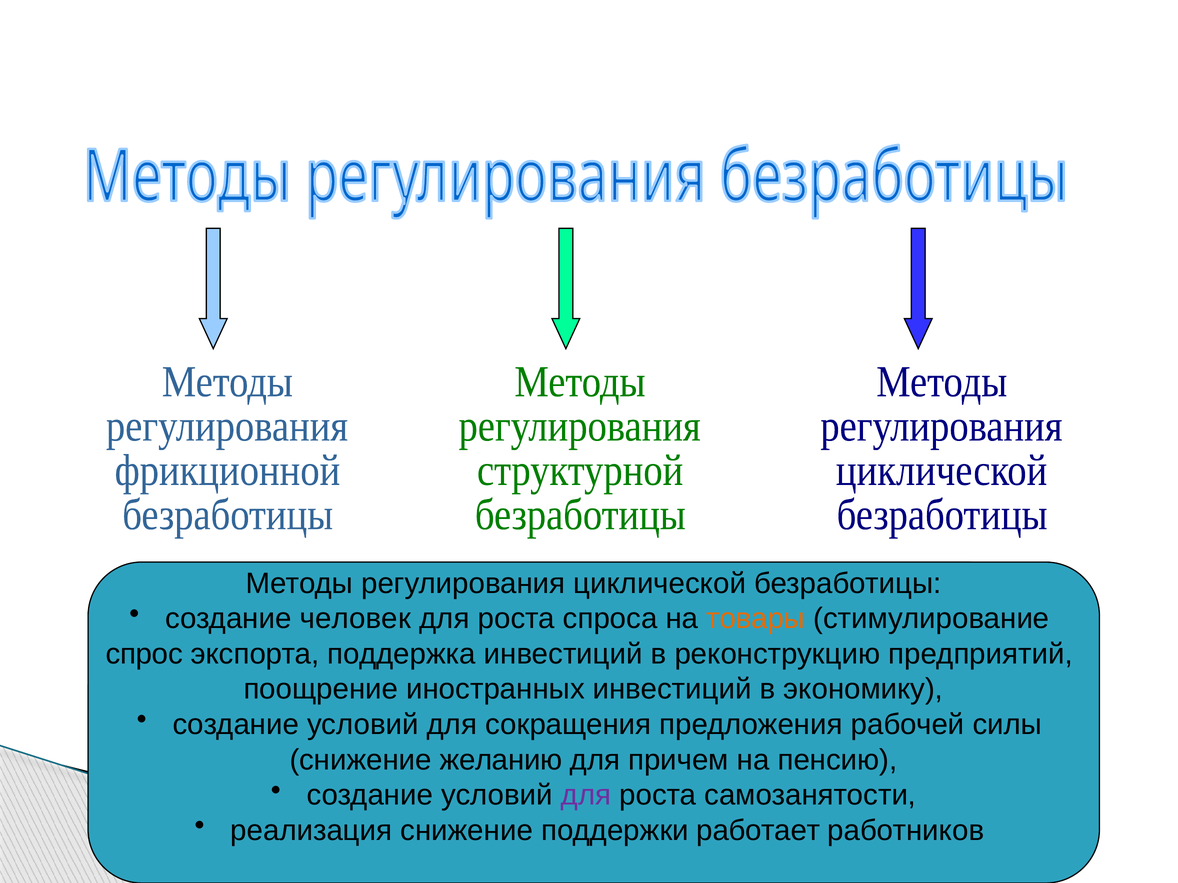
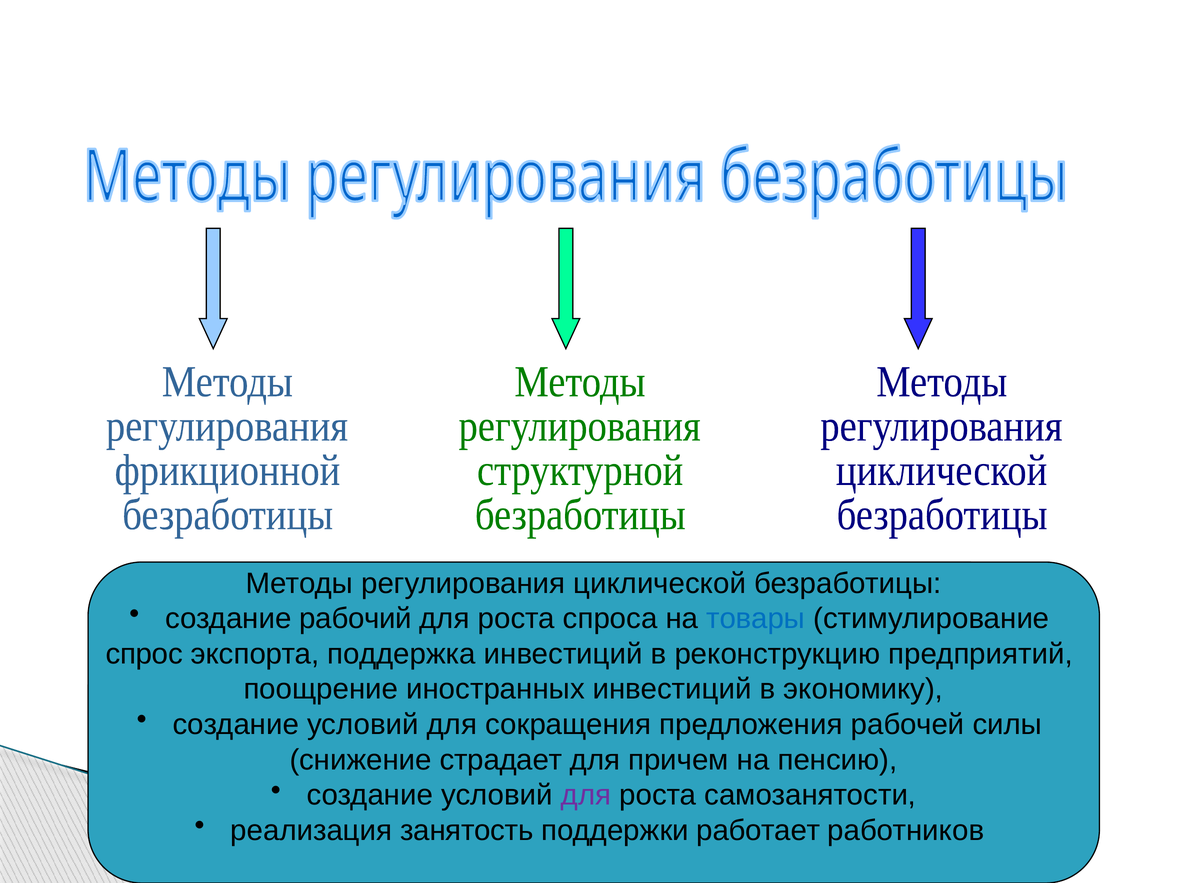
человек: человек -> рабочий (356, 619)
товары colour: orange -> blue (756, 619)
желанию: желанию -> страдает (501, 760)
реализация снижение: снижение -> занятость (467, 831)
